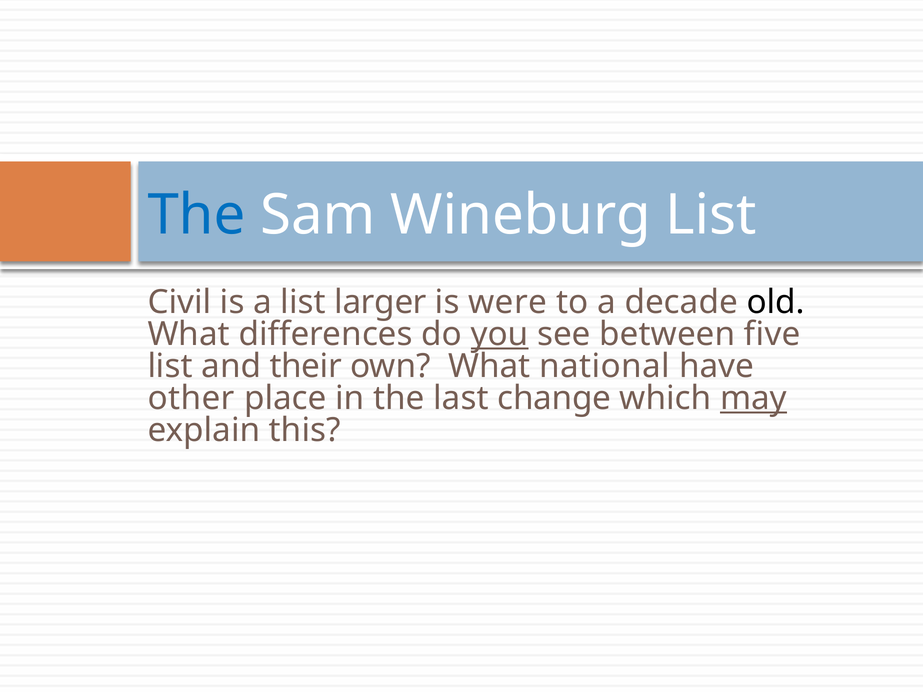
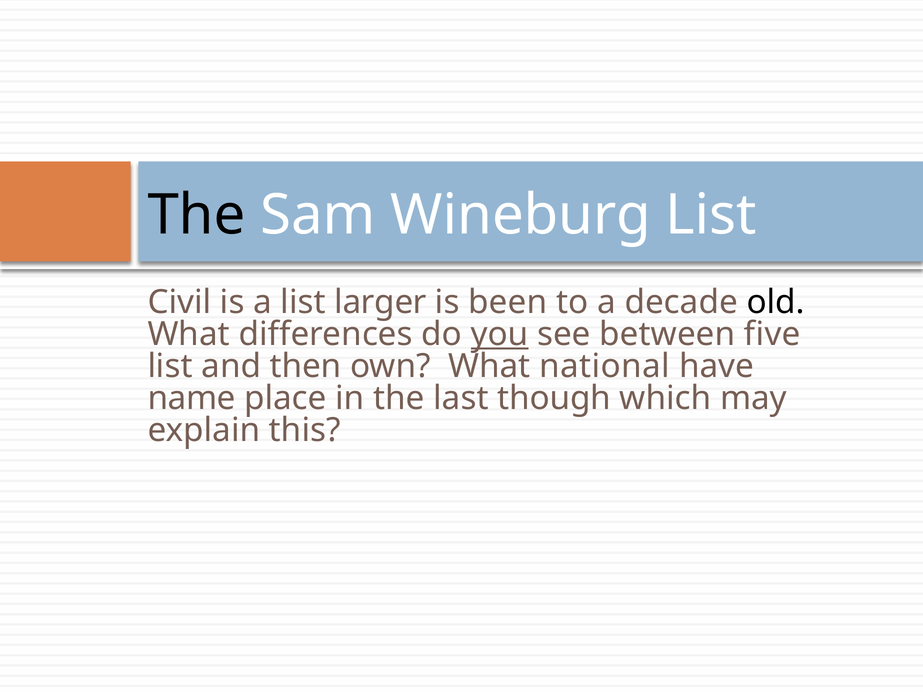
The colour: blue -> black (197, 215)
were: were -> been (508, 302)
their: their -> then (306, 366)
other: other -> name (192, 398)
change: change -> though (554, 398)
may underline: present -> none (754, 398)
